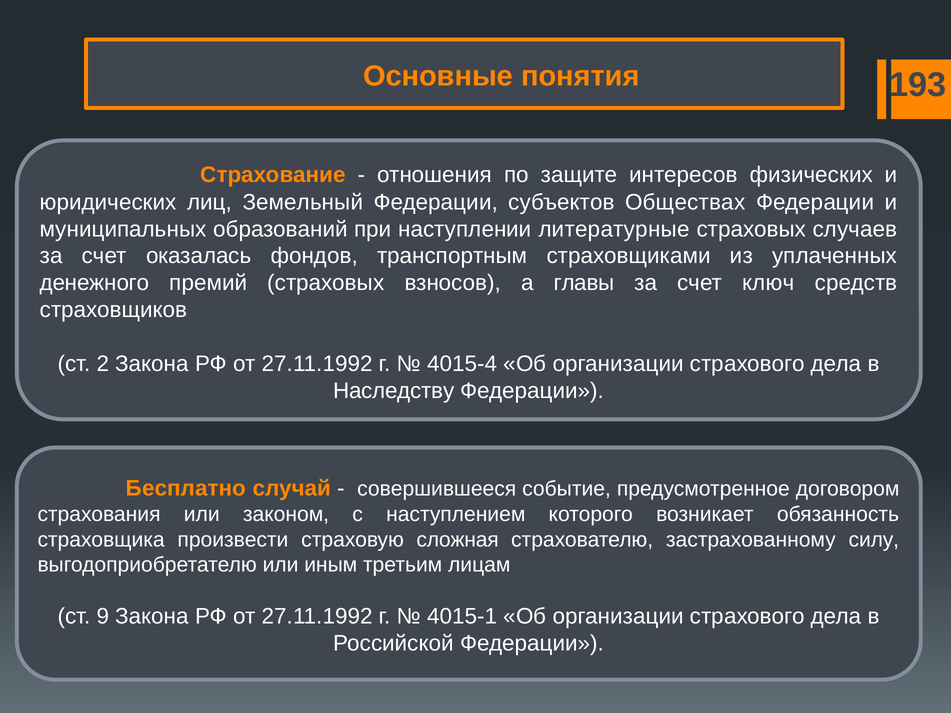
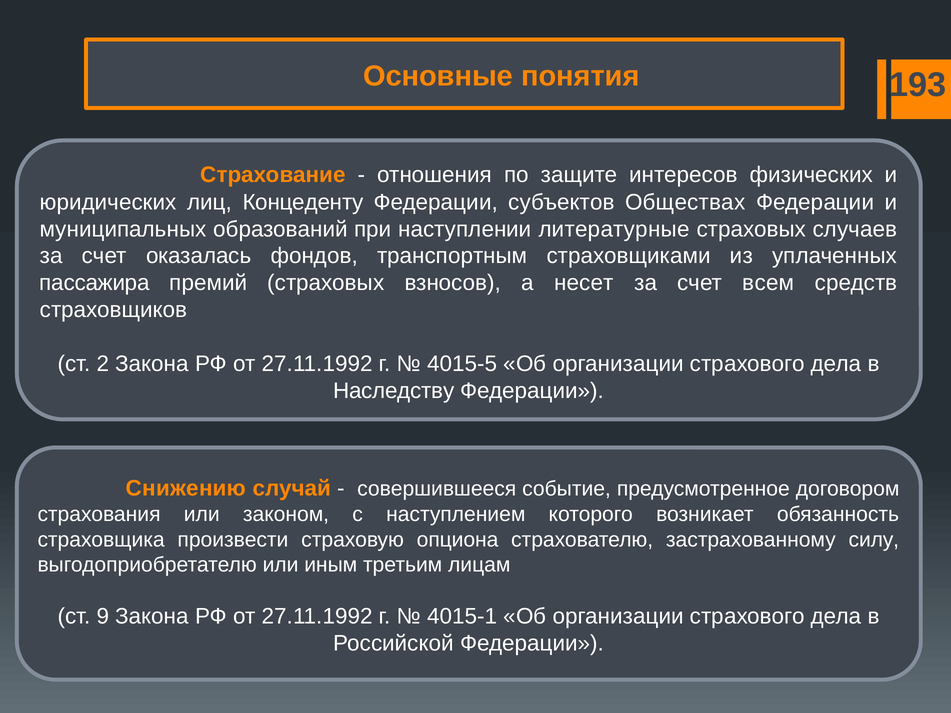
Земельный: Земельный -> Концеденту (303, 202)
денежного: денежного -> пассажира (95, 283)
главы: главы -> несет (584, 283)
ключ: ключ -> всем (768, 283)
4015-4: 4015-4 -> 4015-5 (462, 364)
Бесплатно: Бесплатно -> Снижению (186, 488)
сложная: сложная -> опциона (458, 540)
